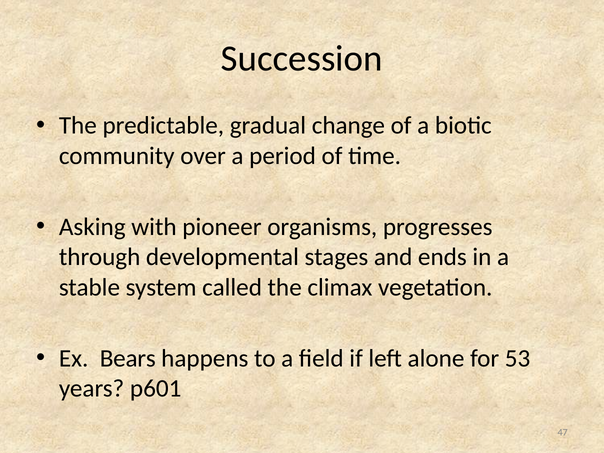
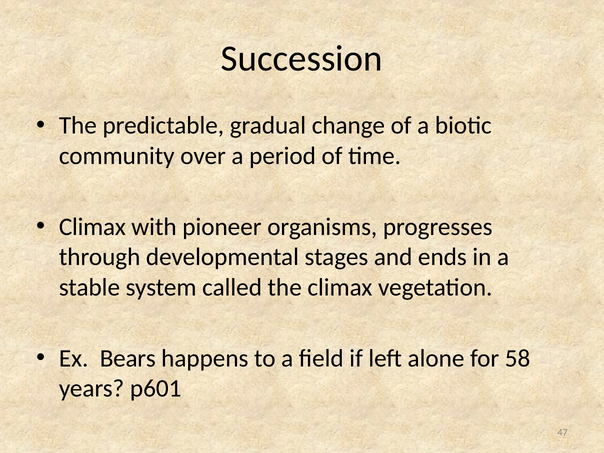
Asking: Asking -> Climax (92, 227)
53: 53 -> 58 (518, 358)
